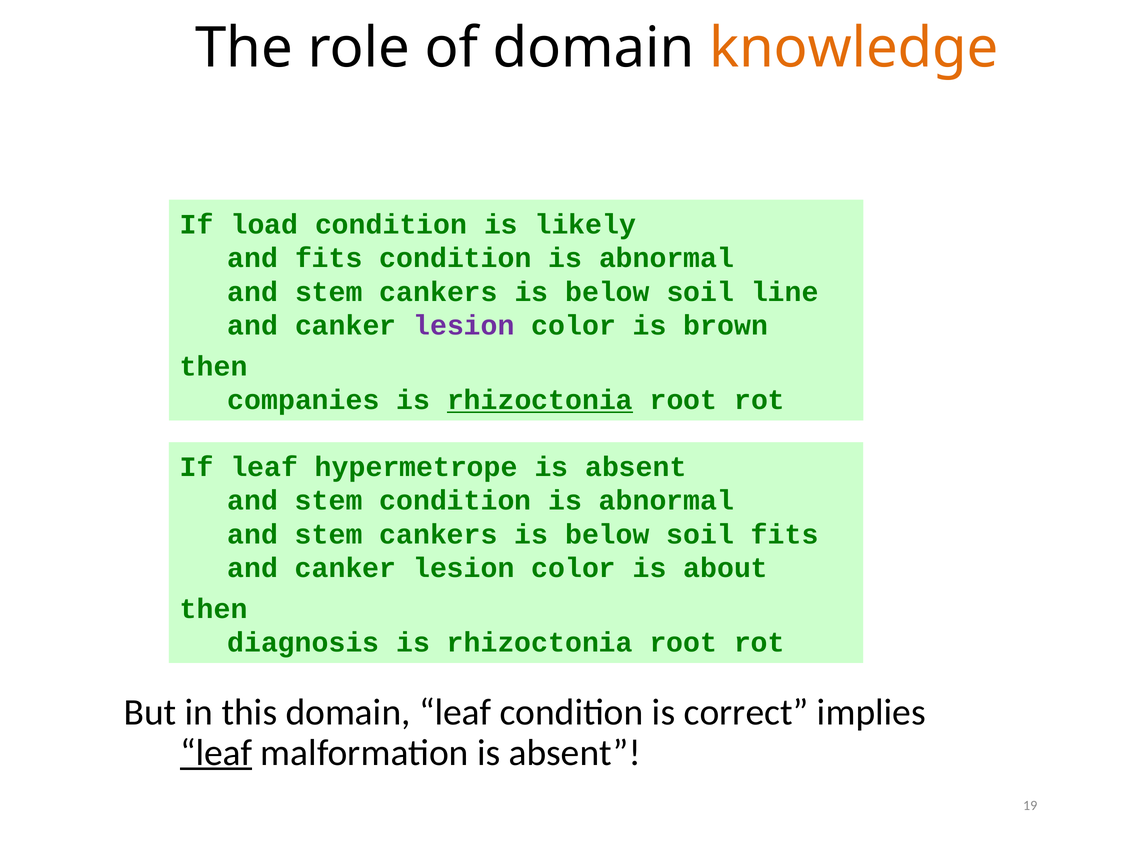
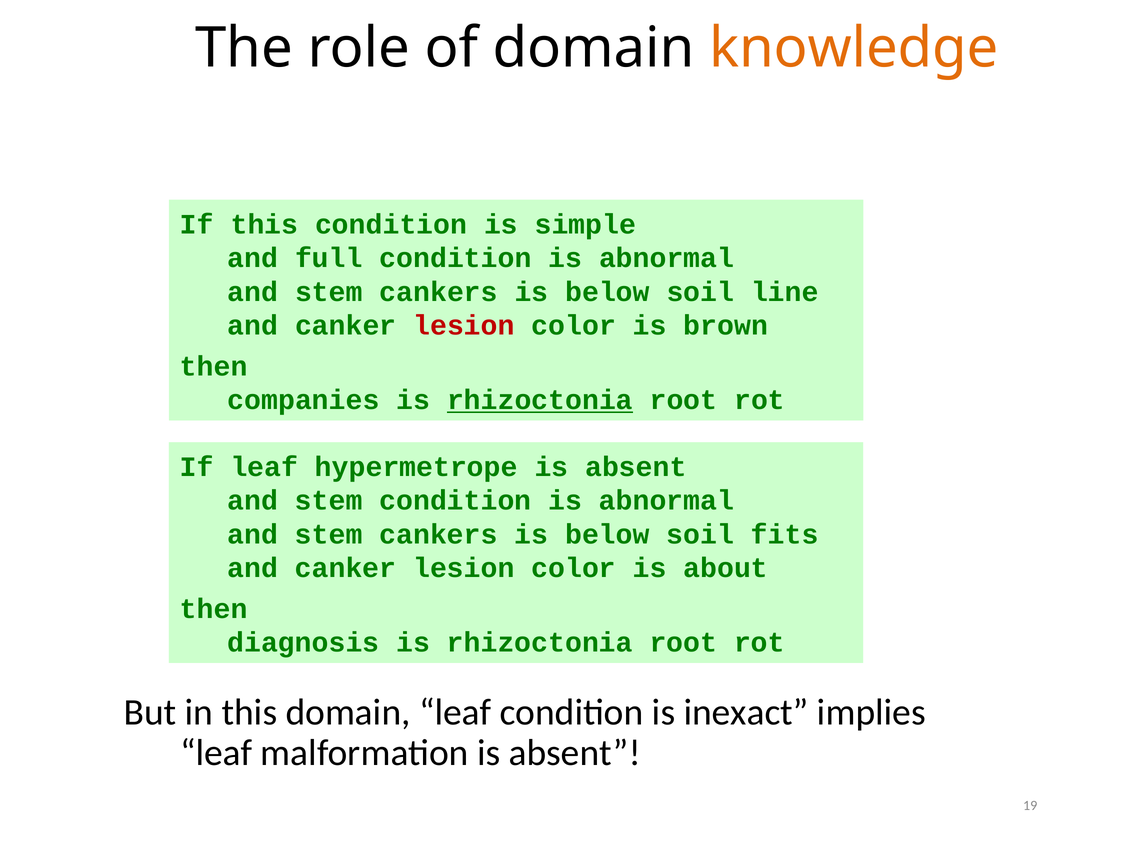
If load: load -> this (264, 224)
likely: likely -> simple (585, 224)
and fits: fits -> full (329, 258)
lesion colour: purple -> red (464, 326)
correct: correct -> inexact (746, 713)
leaf underline: present -> none (216, 753)
